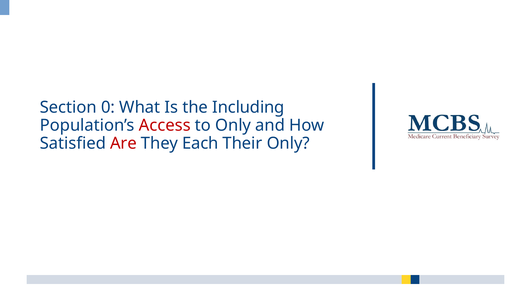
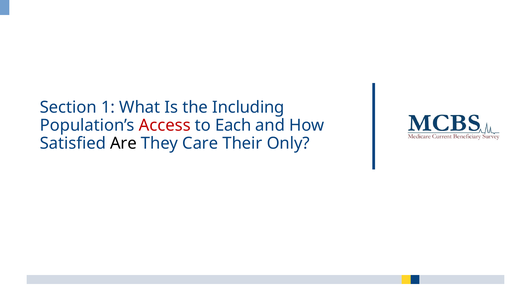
0: 0 -> 1 (108, 107)
to Only: Only -> Each (233, 125)
Are colour: red -> black (123, 143)
Each: Each -> Care (200, 143)
